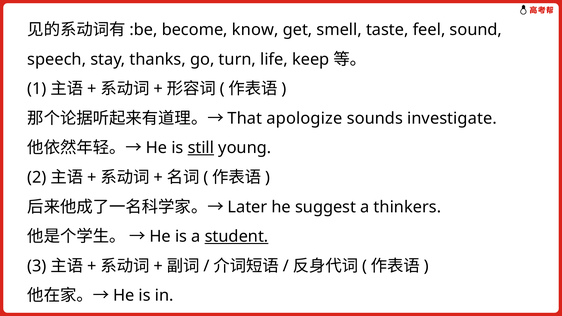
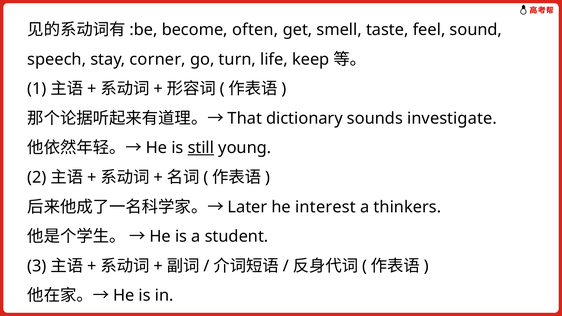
know: know -> often (255, 30)
thanks: thanks -> corner (158, 59)
apologize: apologize -> dictionary (304, 118)
suggest: suggest -> interest (325, 207)
student underline: present -> none (237, 237)
